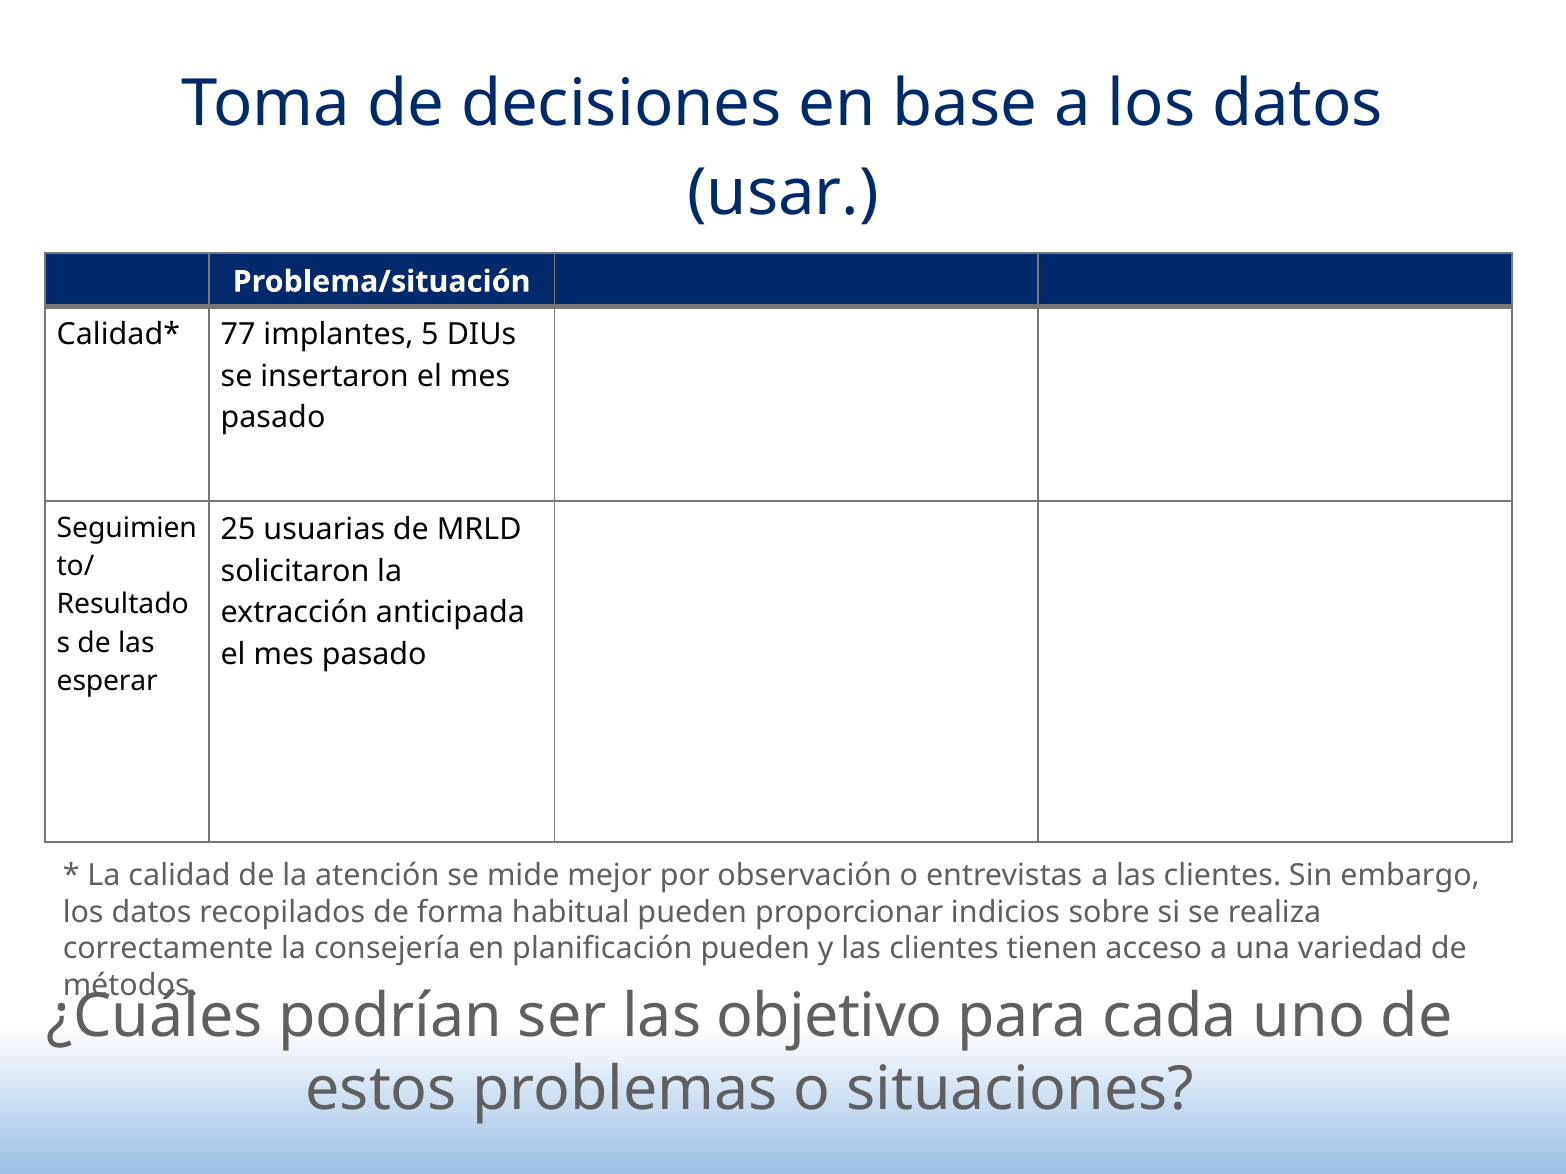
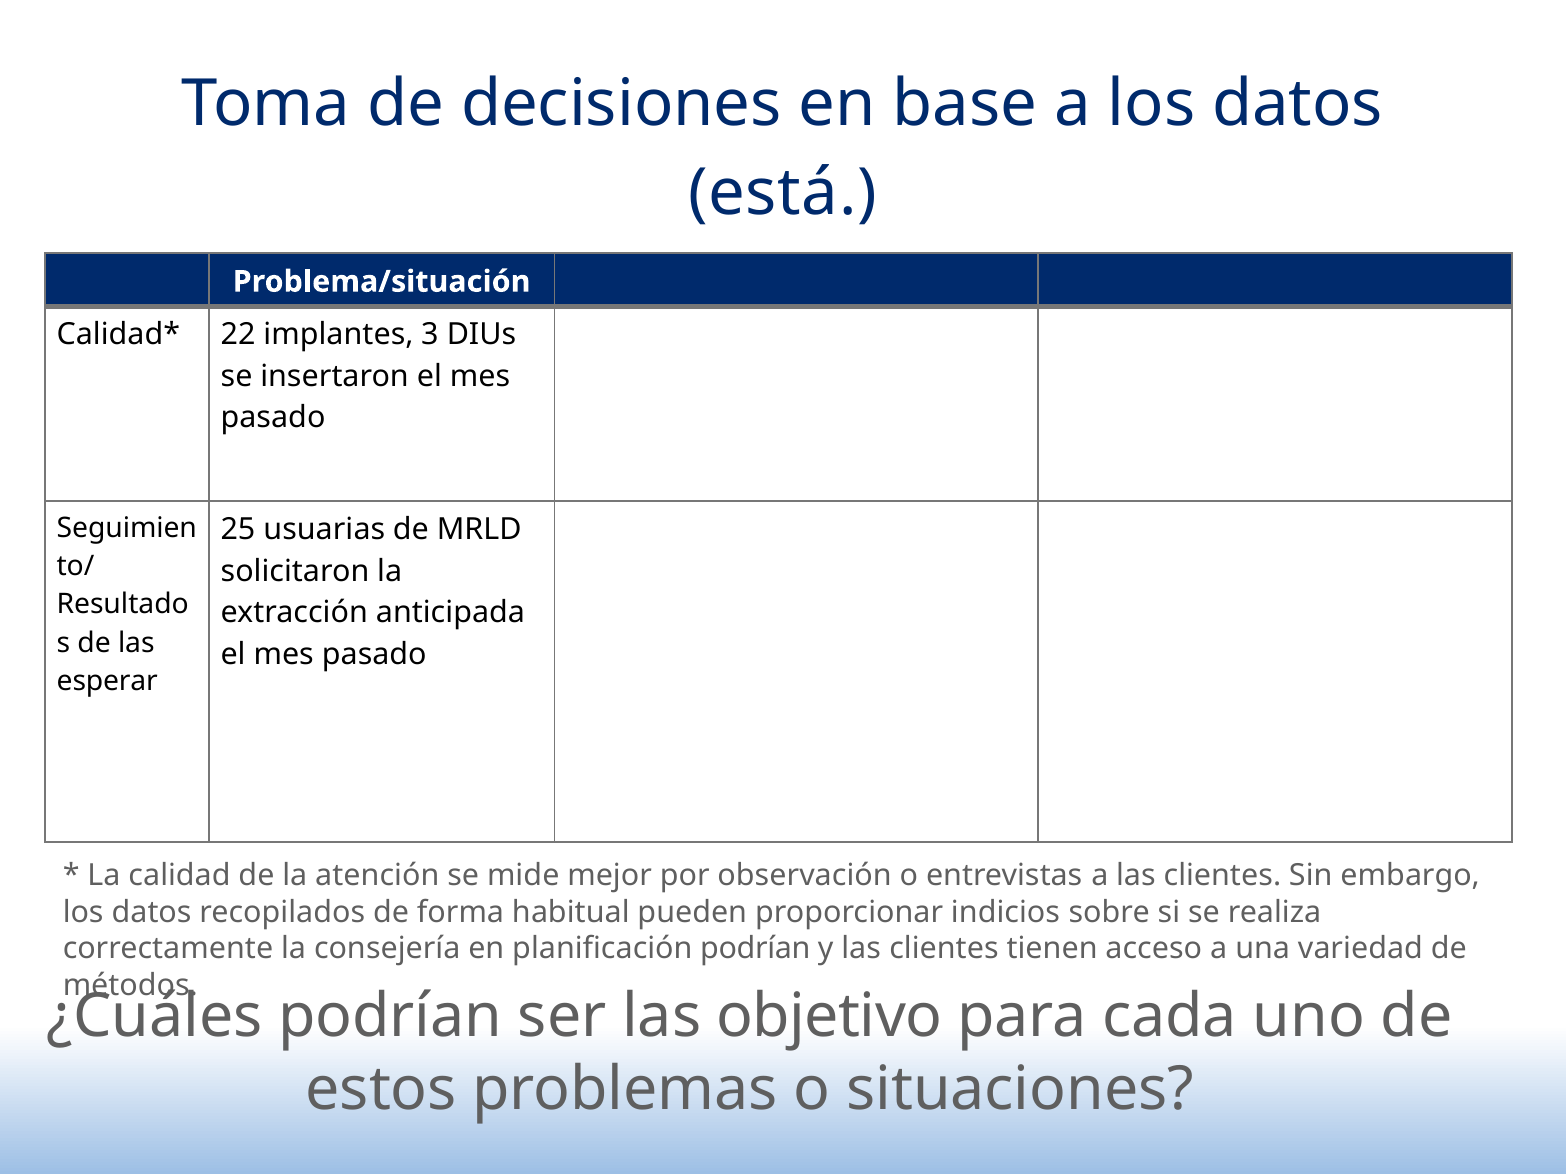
usar: usar -> está (783, 193)
77: 77 -> 22 (238, 335)
5: 5 -> 3 (430, 335)
planificación pueden: pueden -> podrían (755, 949)
